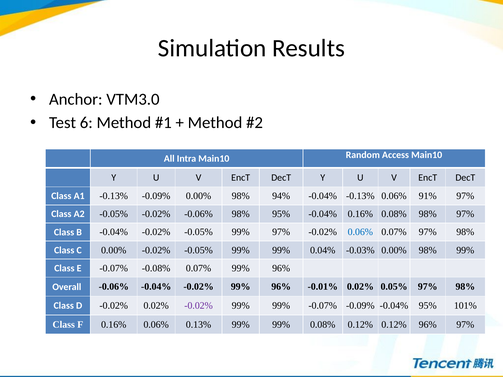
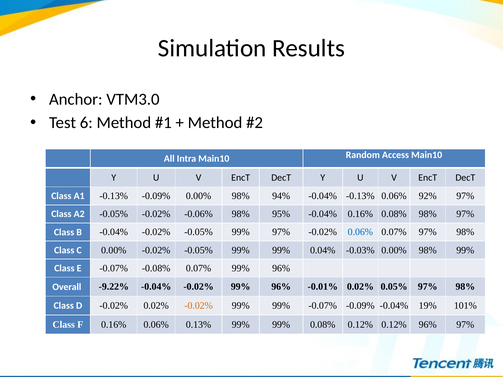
91%: 91% -> 92% (428, 196)
Overall -0.06%: -0.06% -> -9.22% (114, 287)
-0.02% colour: purple -> orange (199, 306)
-0.04% 95%: 95% -> 19% (428, 306)
